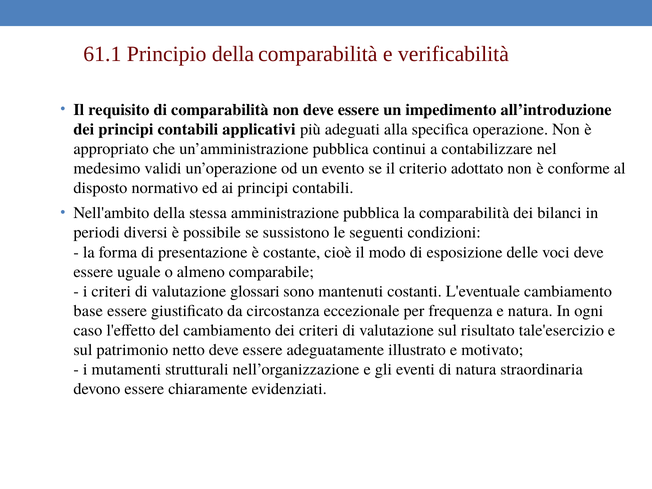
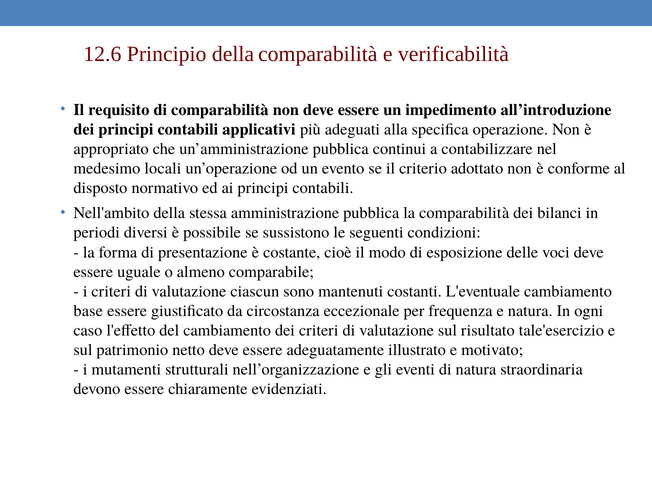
61.1: 61.1 -> 12.6 (102, 54)
validi: validi -> locali (163, 168)
glossari: glossari -> ciascun (255, 291)
